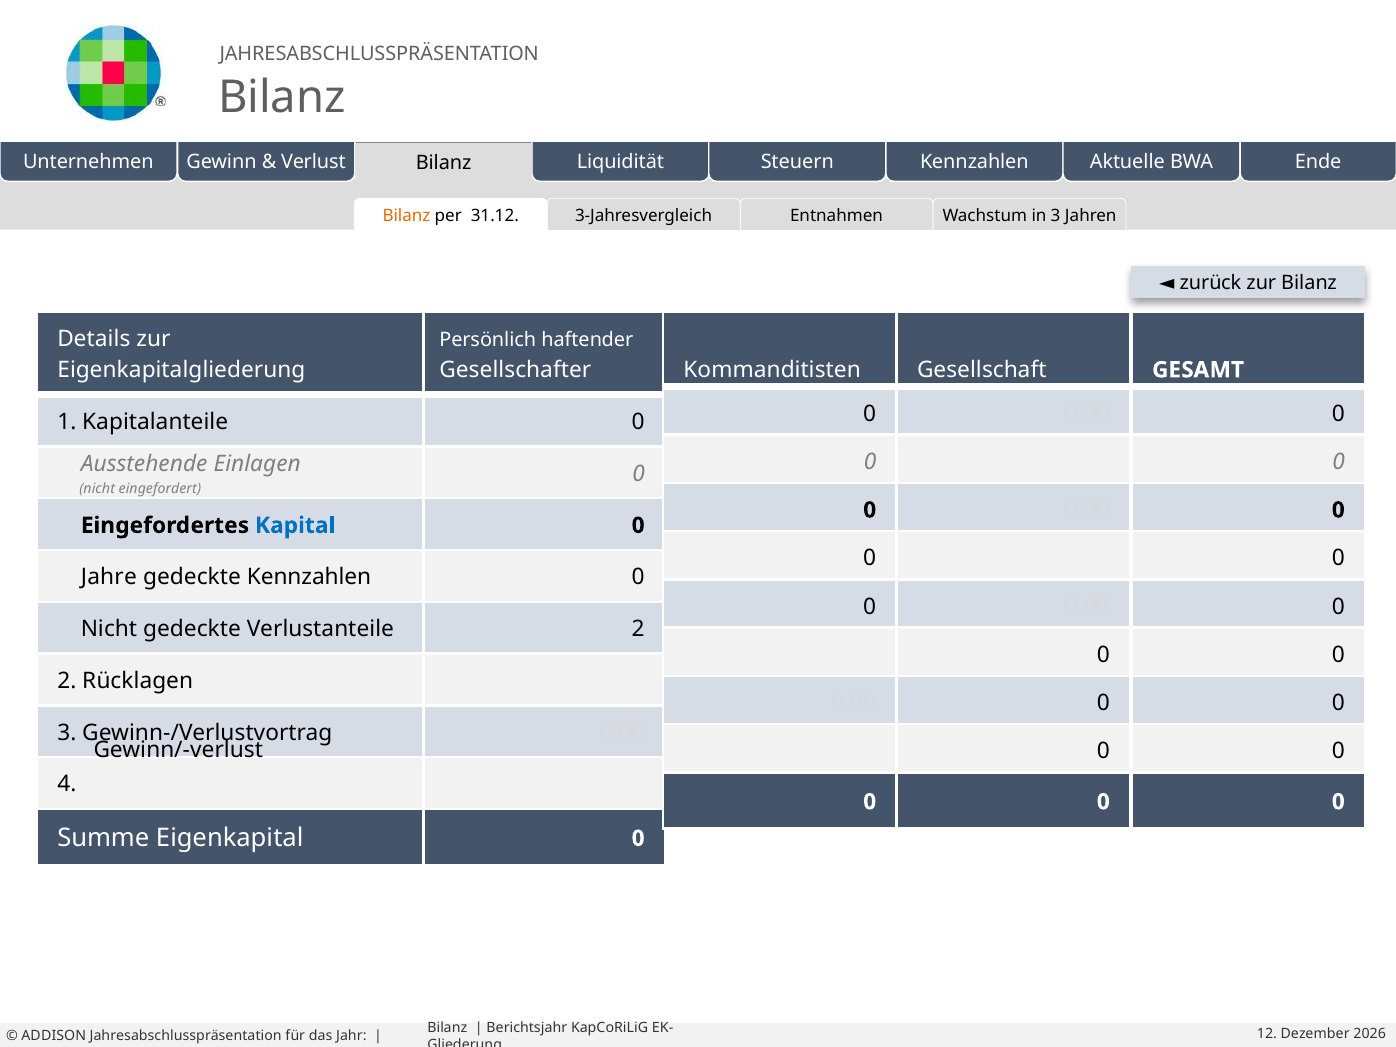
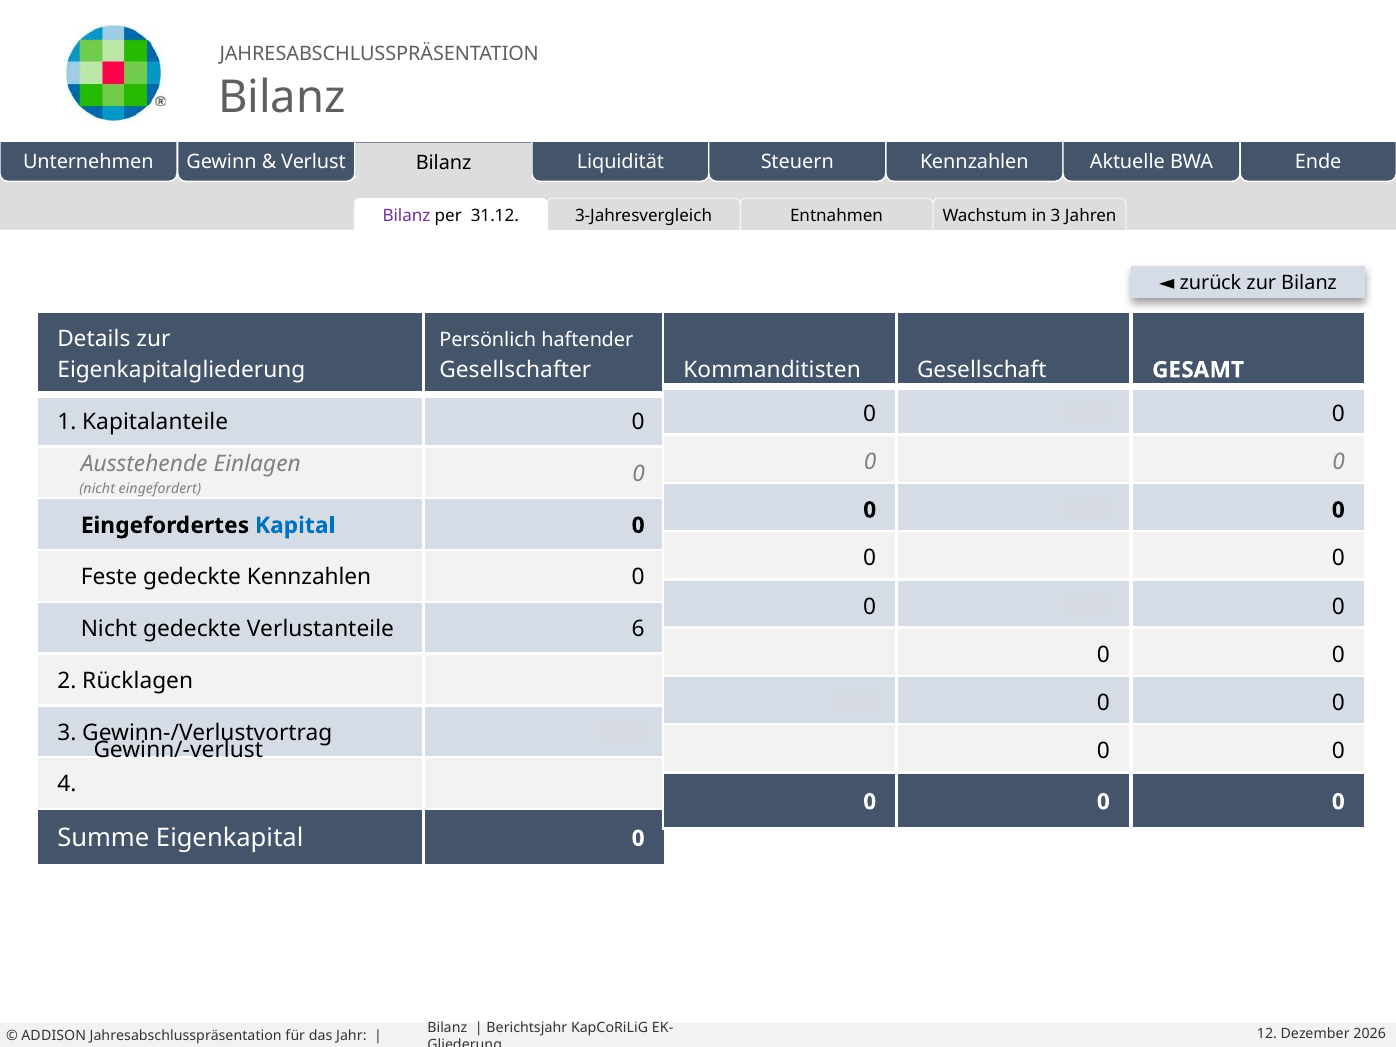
Bilanz colour: orange -> purple (406, 216)
Jahre: Jahre -> Feste (109, 577)
Verlustanteile 2: 2 -> 6 (638, 629)
